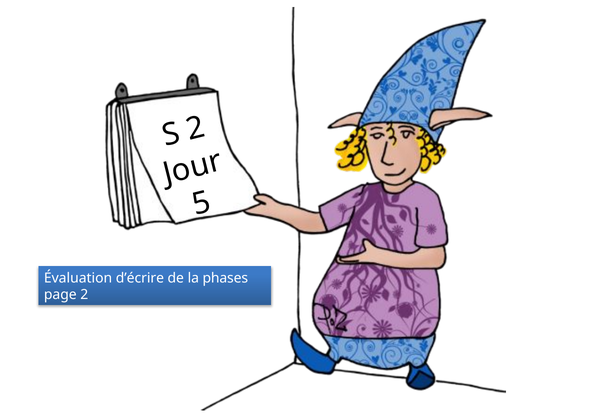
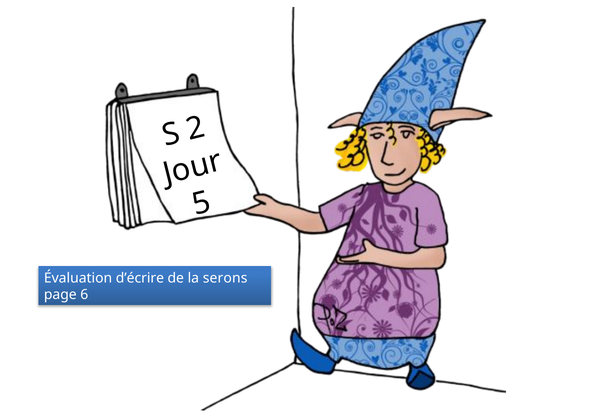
phases: phases -> serons (225, 278)
page 2: 2 -> 6 (84, 295)
